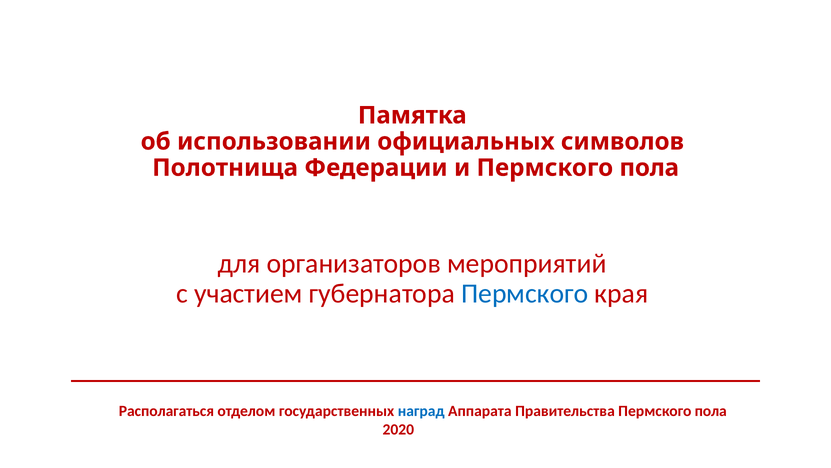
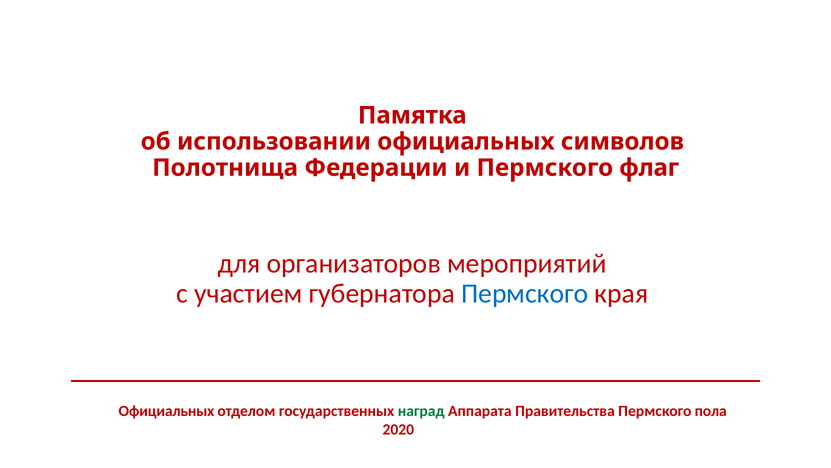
и Пермского пола: пола -> флаг (649, 168)
Располагаться: Располагаться -> Официальных (166, 410)
наград colour: blue -> green (421, 410)
